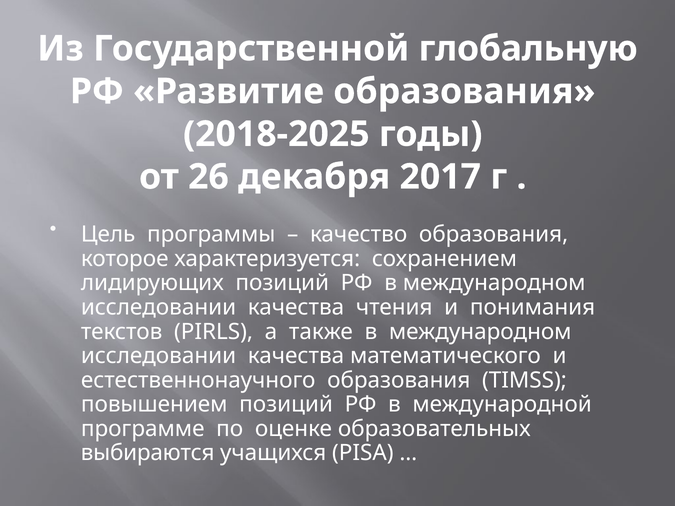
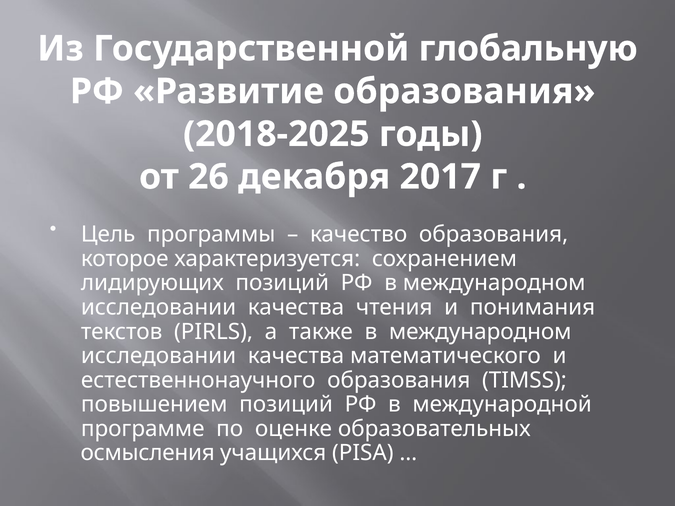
выбираются: выбираются -> осмысления (148, 453)
